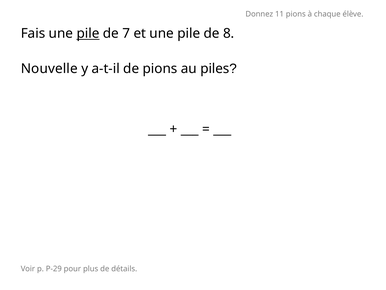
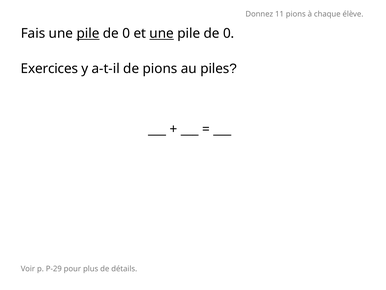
7: 7 -> 0 (126, 33)
une underline: none -> present (162, 33)
8: 8 -> 0 (229, 33)
Nouvelle: Nouvelle -> Exercices (49, 69)
